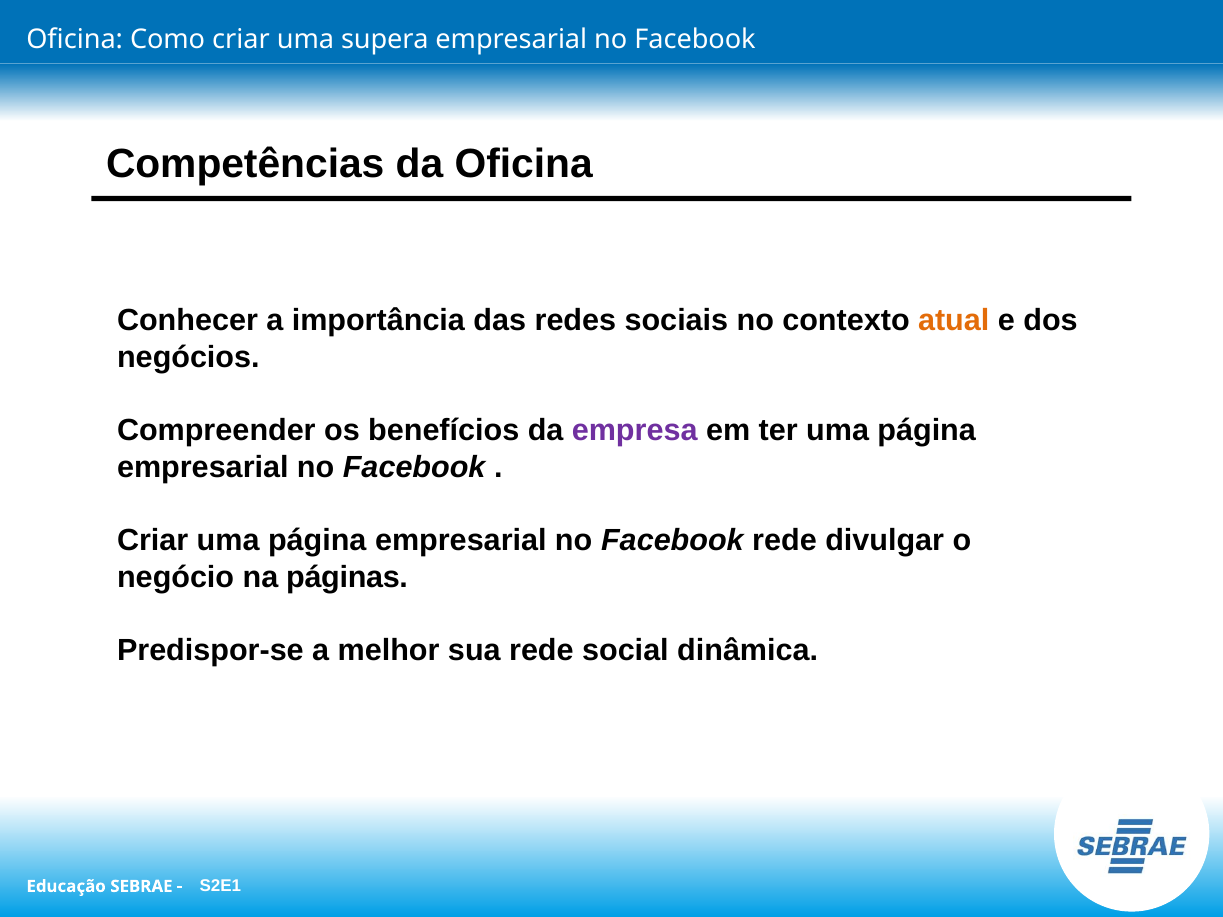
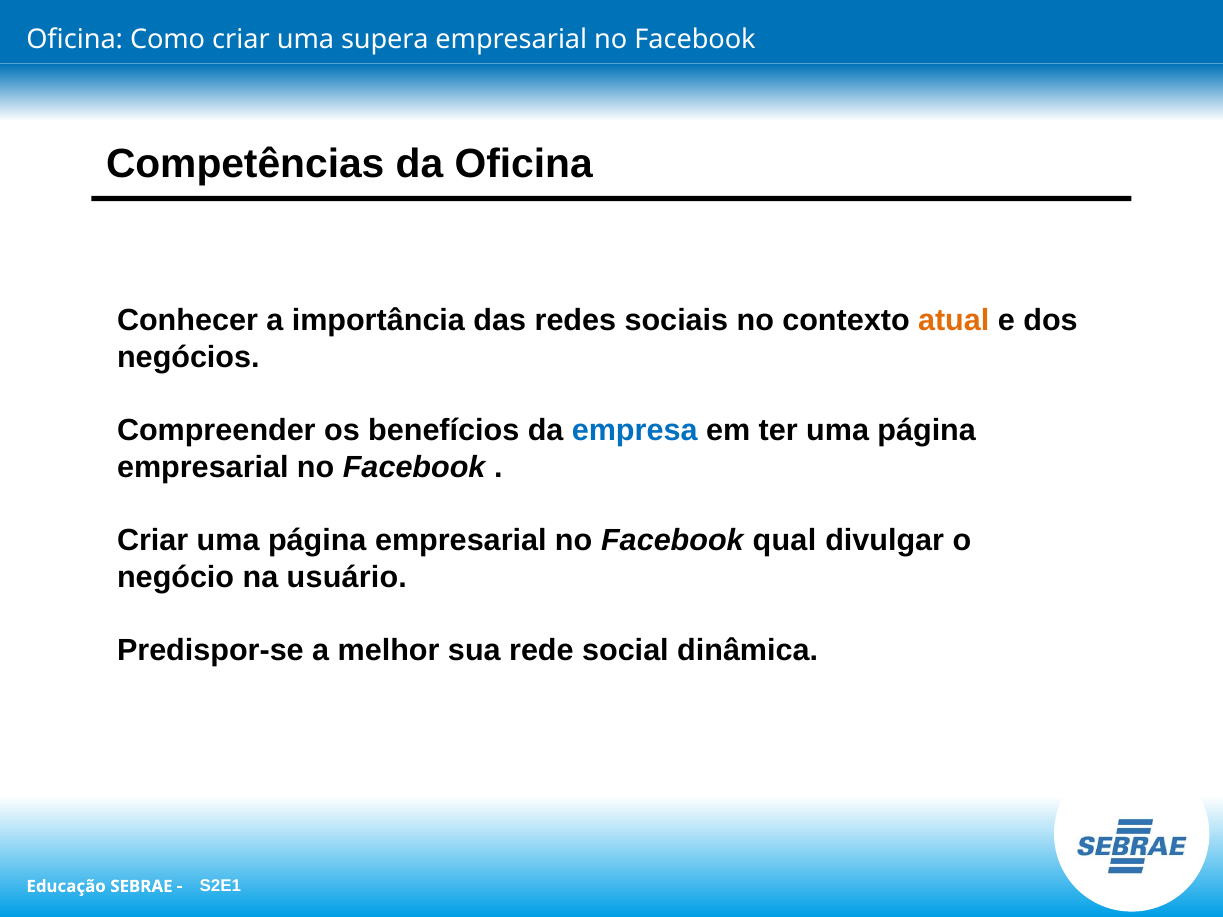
empresa colour: purple -> blue (635, 431)
Facebook rede: rede -> qual (784, 541)
páginas: páginas -> usuário (347, 578)
